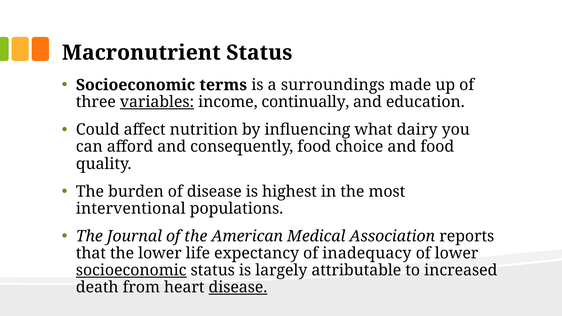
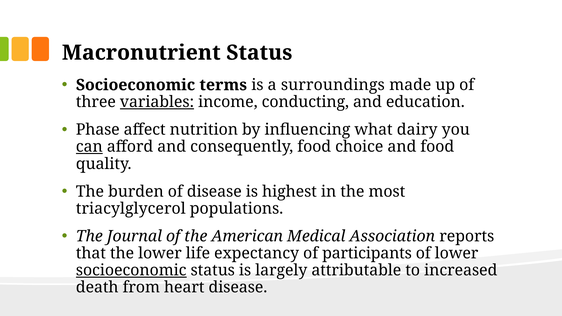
continually: continually -> conducting (305, 102)
Could: Could -> Phase (98, 130)
can underline: none -> present (89, 147)
interventional: interventional -> triacylglycerol (131, 209)
inadequacy: inadequacy -> participants (367, 253)
disease underline: present -> none (238, 288)
